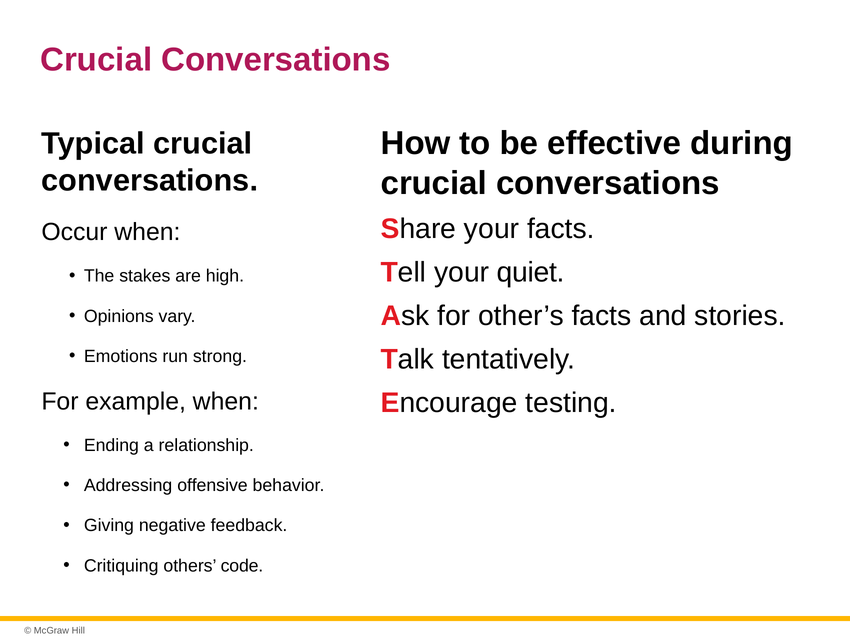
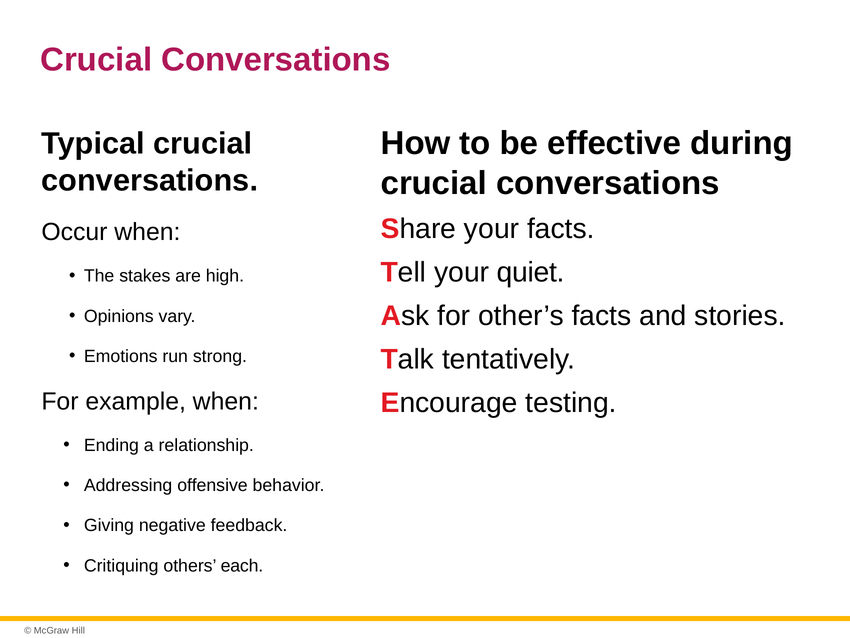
code: code -> each (242, 565)
